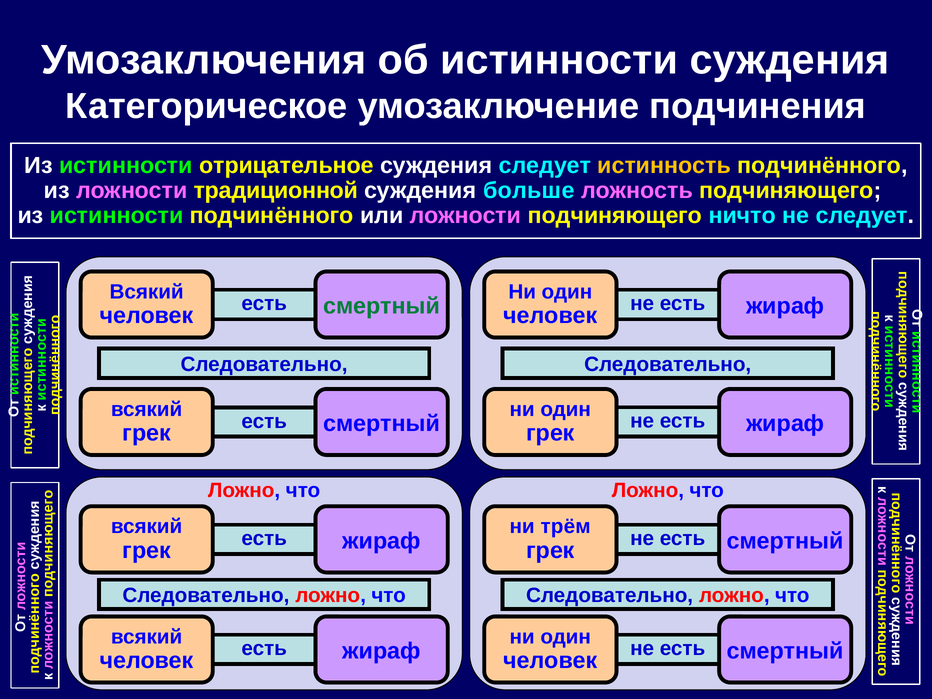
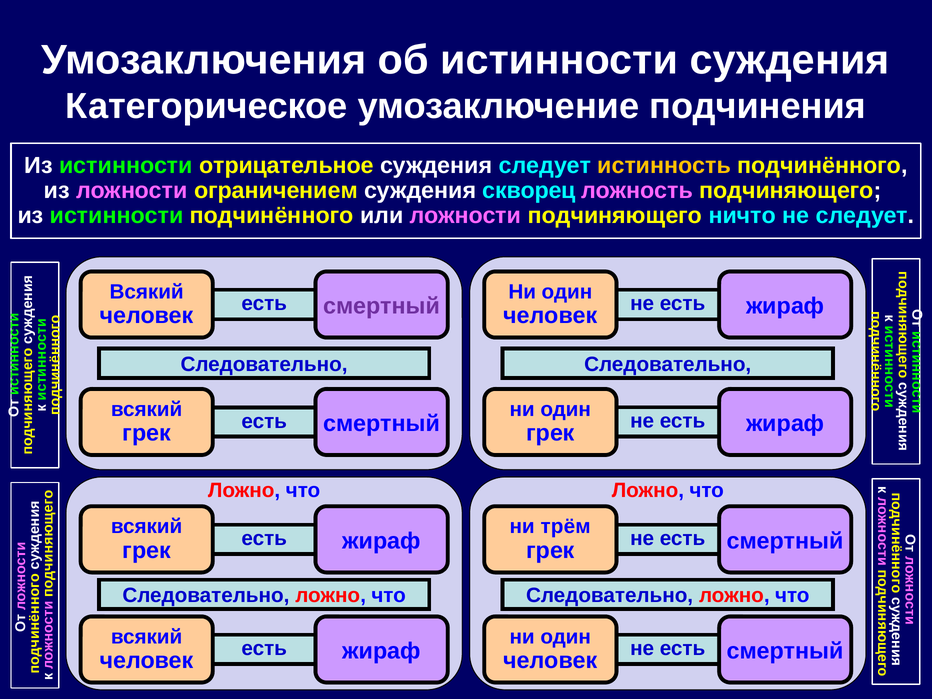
традиционной: традиционной -> ограничением (276, 191)
больше: больше -> скворец (529, 191)
смертный colour: green -> purple (382, 306)
